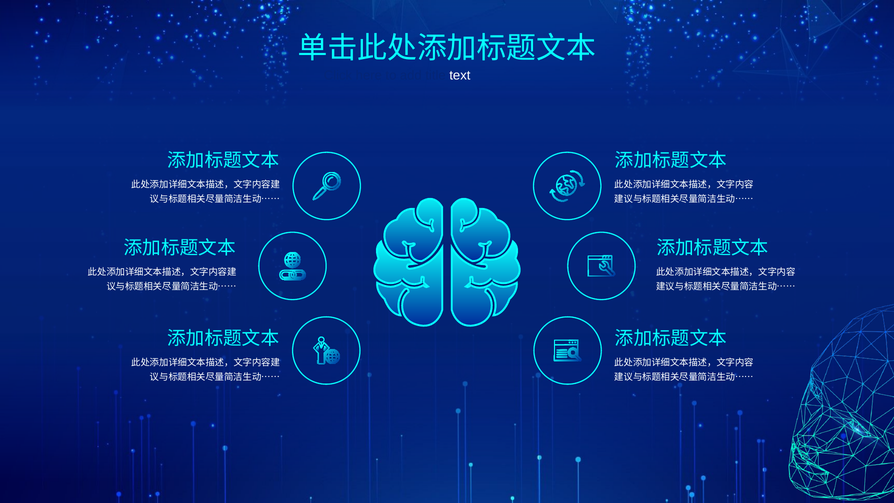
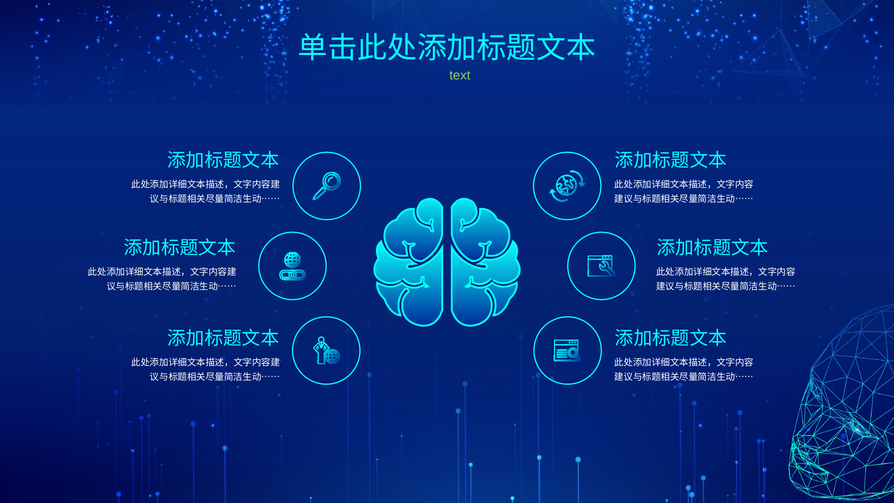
text colour: white -> light green (460, 75)
